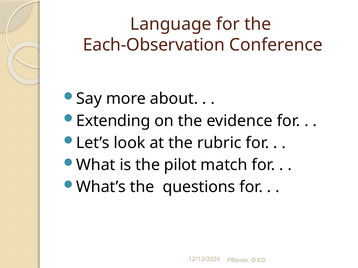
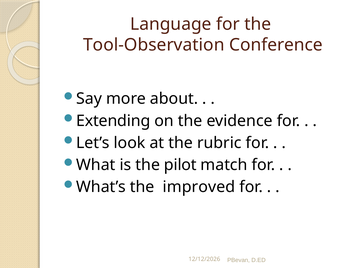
Each-Observation: Each-Observation -> Tool-Observation (154, 45)
questions: questions -> improved (199, 187)
